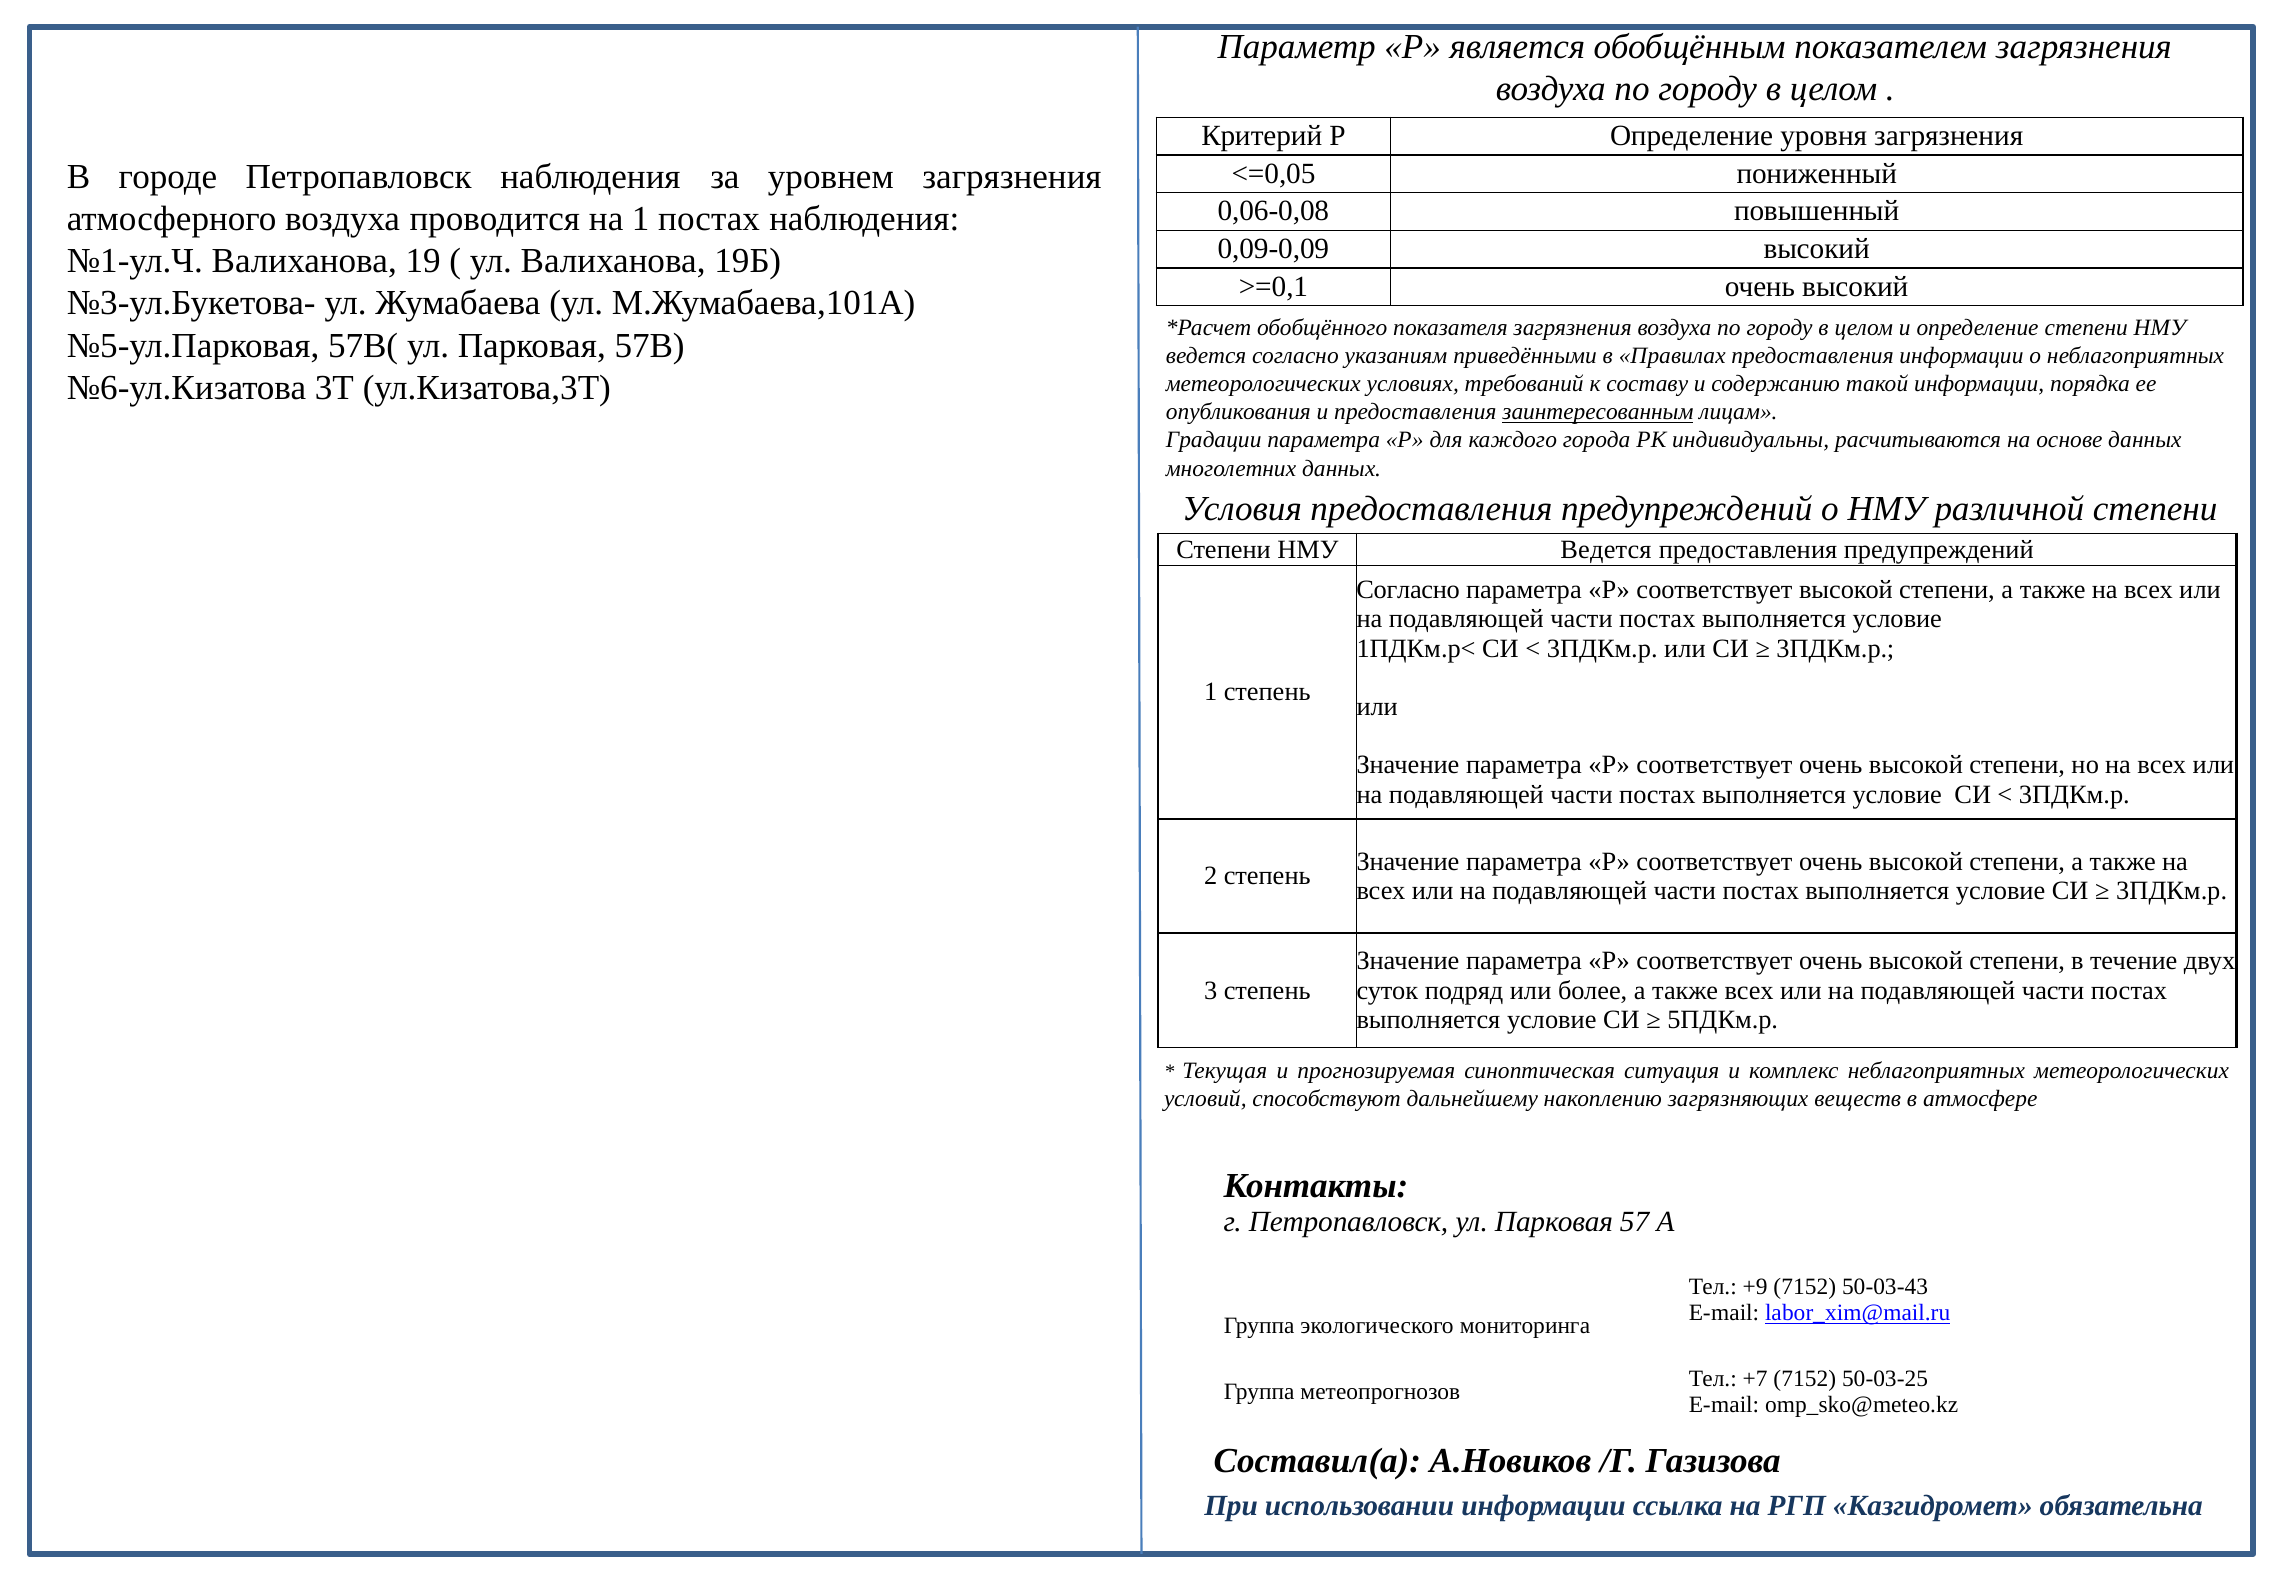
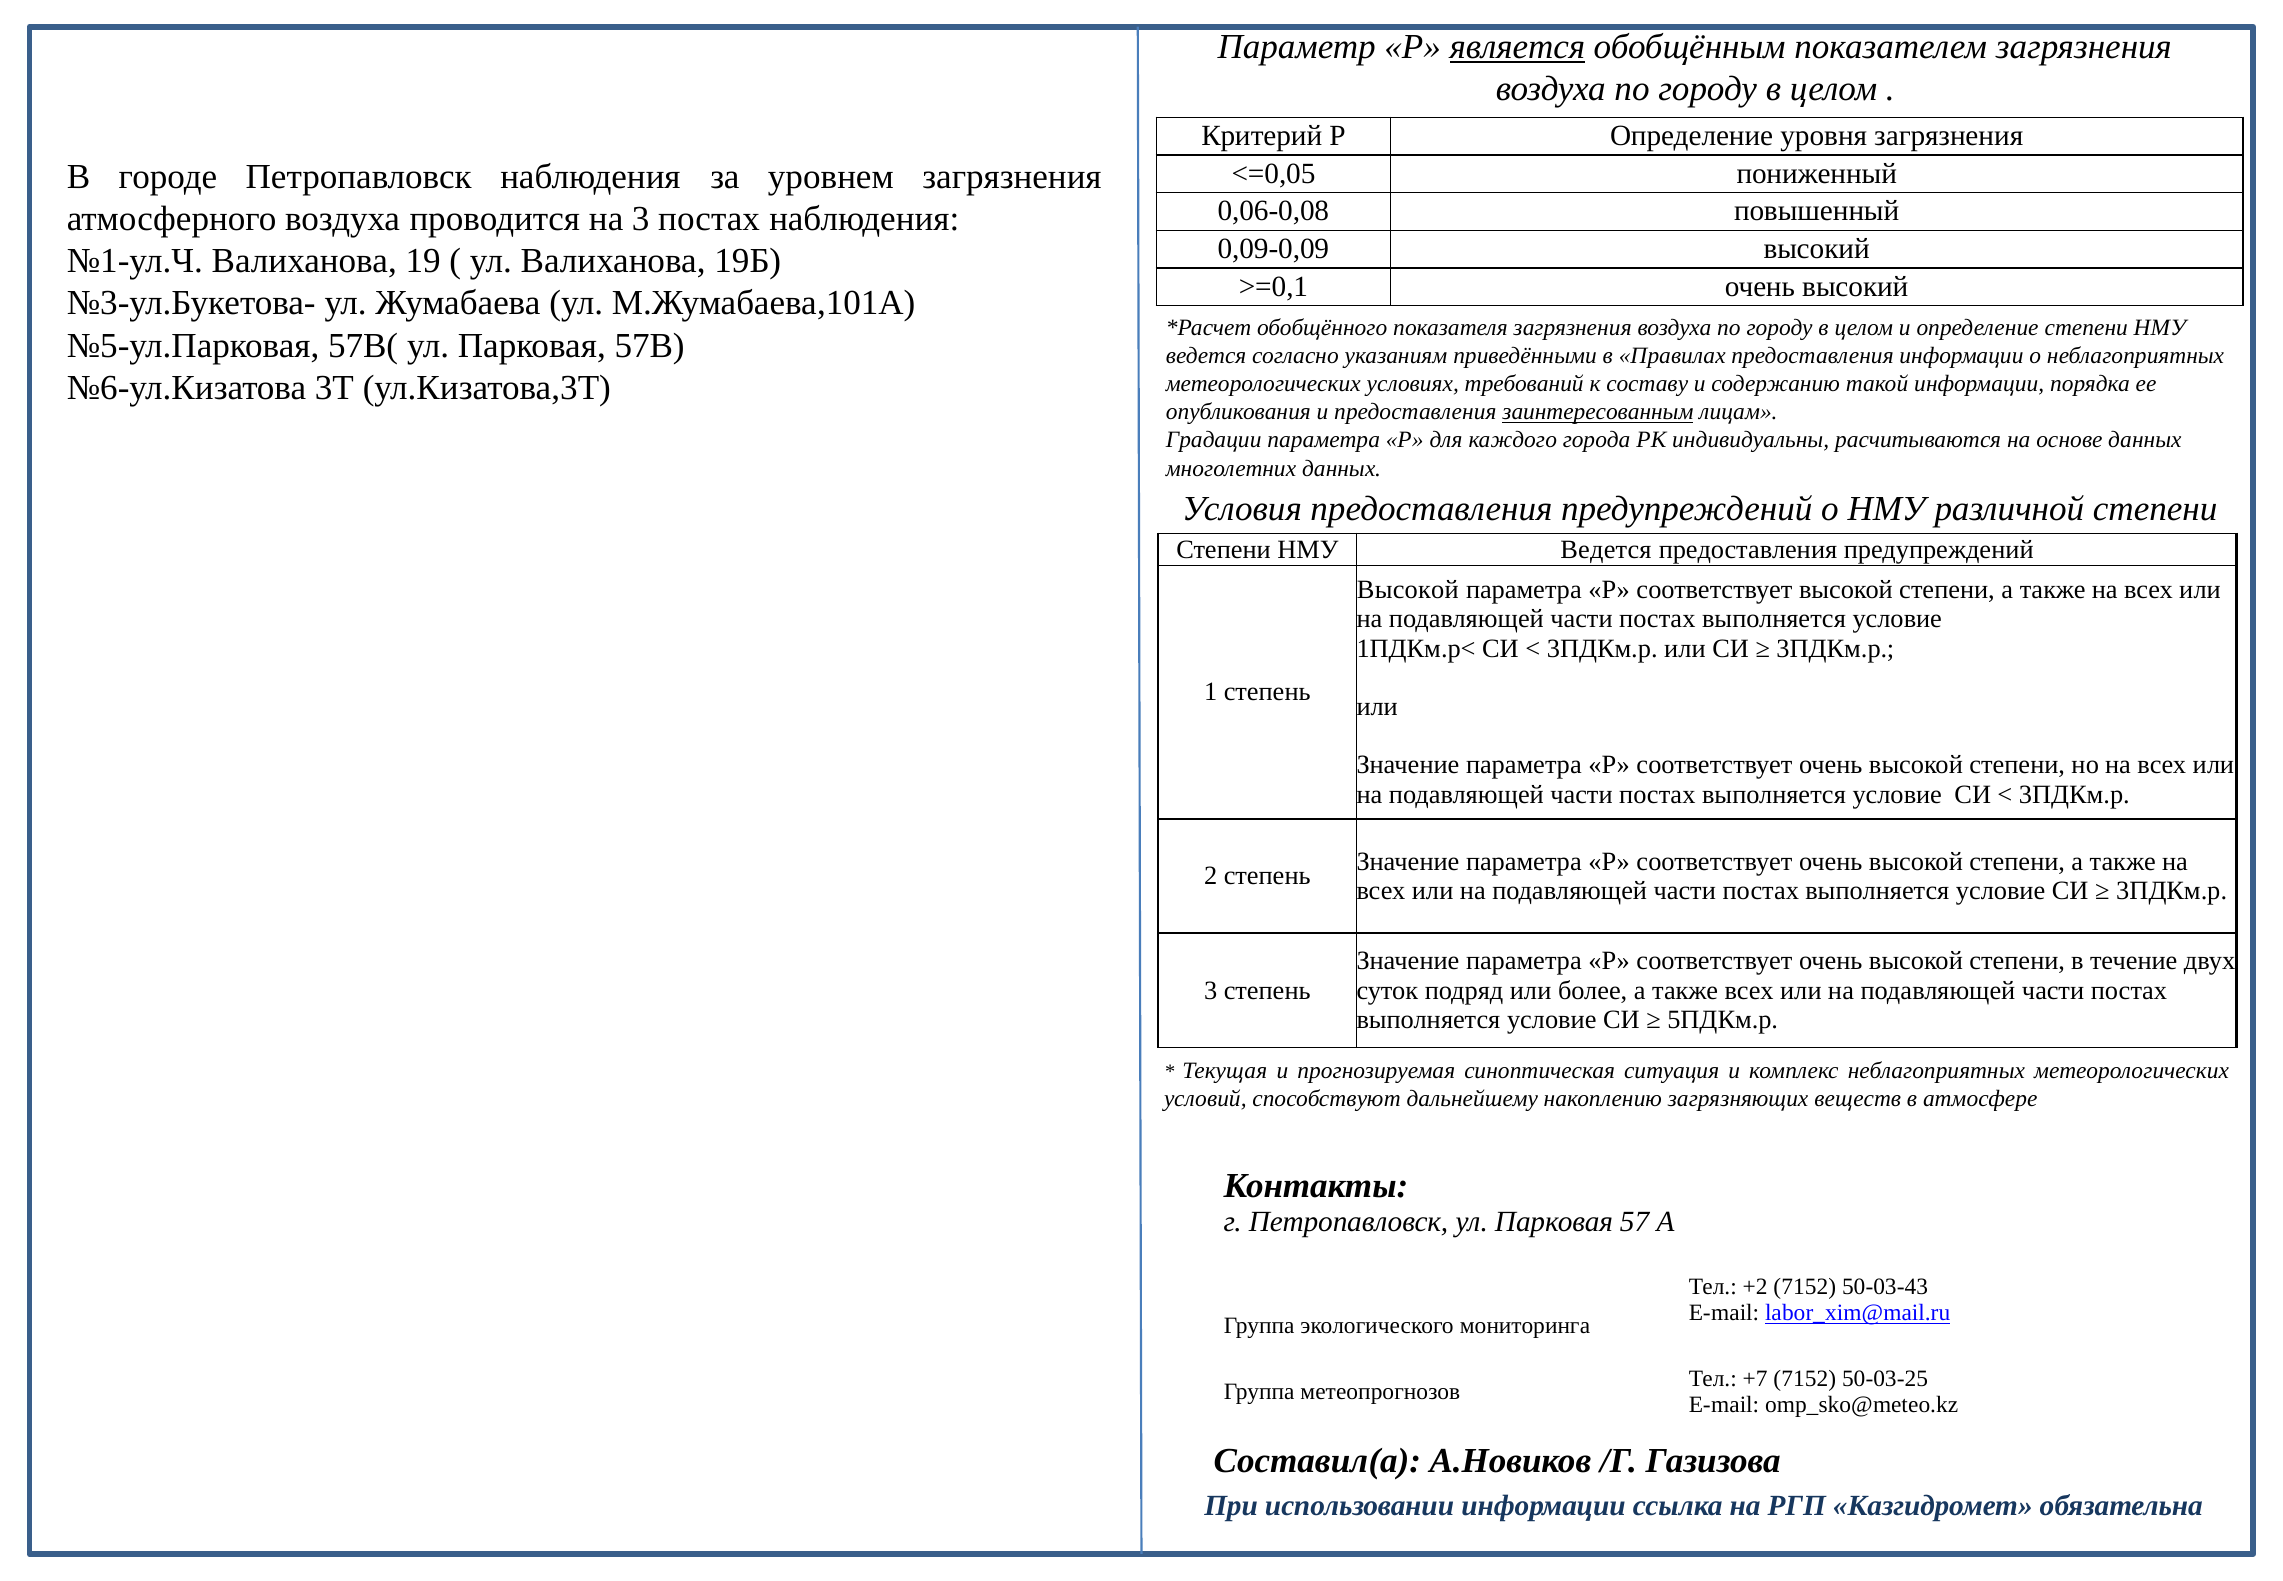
является underline: none -> present (1517, 47)
на 1: 1 -> 3 (641, 219)
Согласно: Согласно -> Высокой (1408, 590)
+9: +9 -> +2 (1755, 1287)
